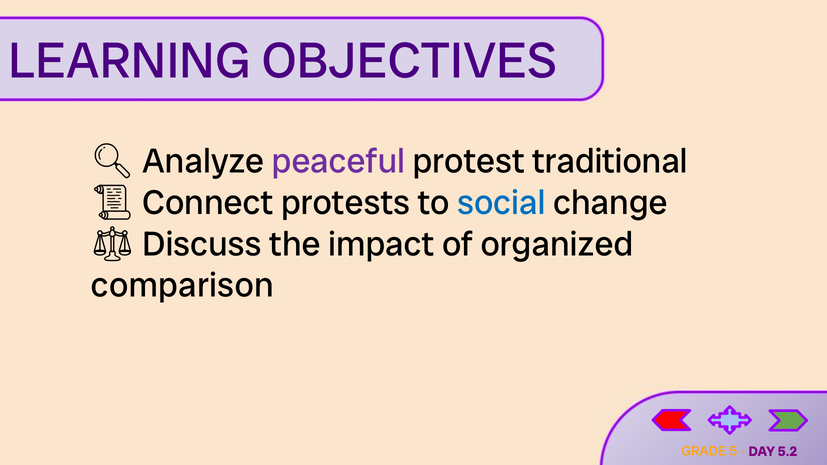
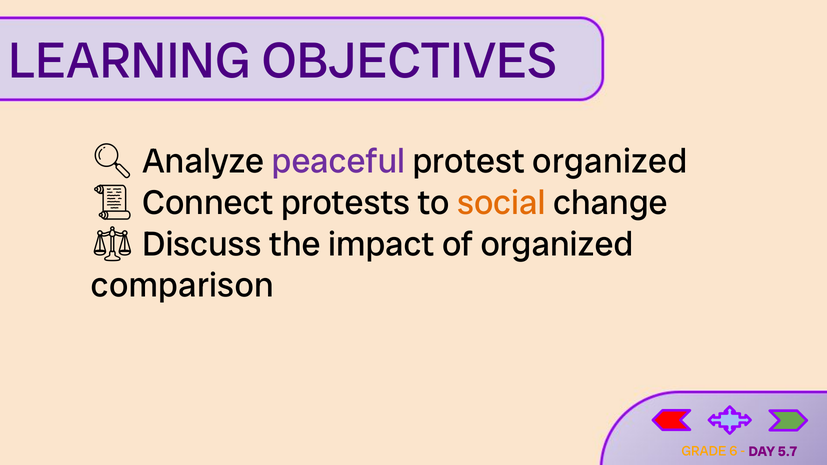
protest traditional: traditional -> organized (610, 162)
social colour: blue -> orange (501, 203)
5: 5 -> 6 (733, 452)
5.2: 5.2 -> 5.7 (787, 452)
